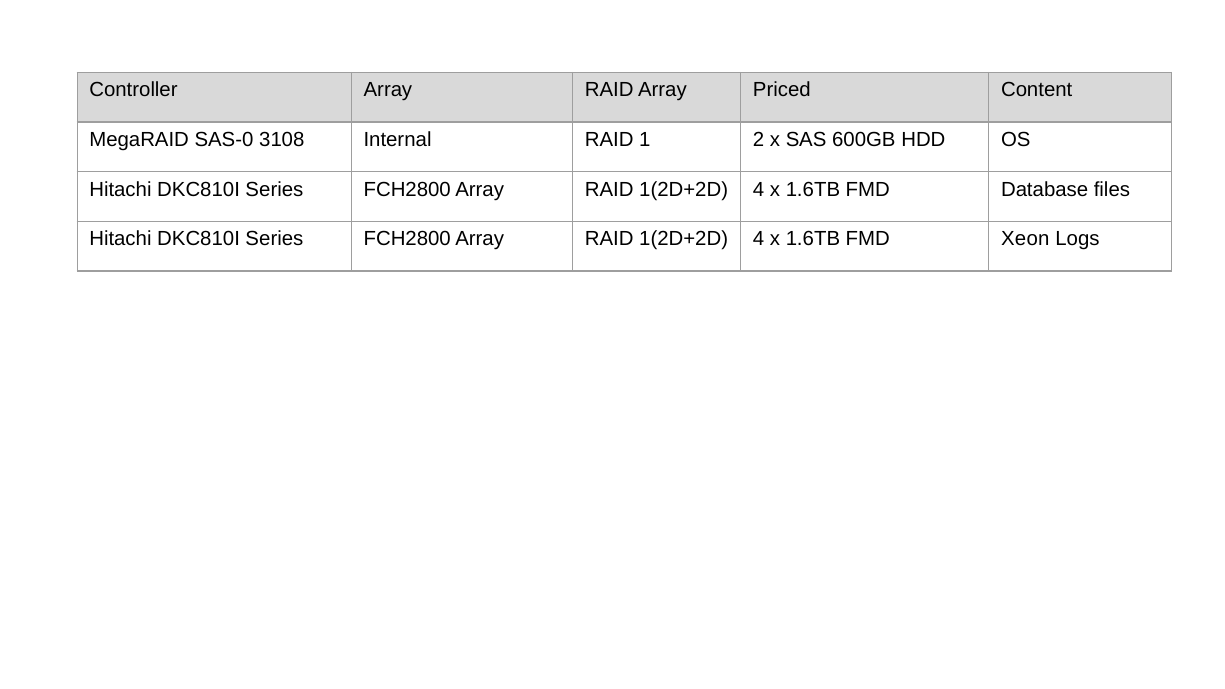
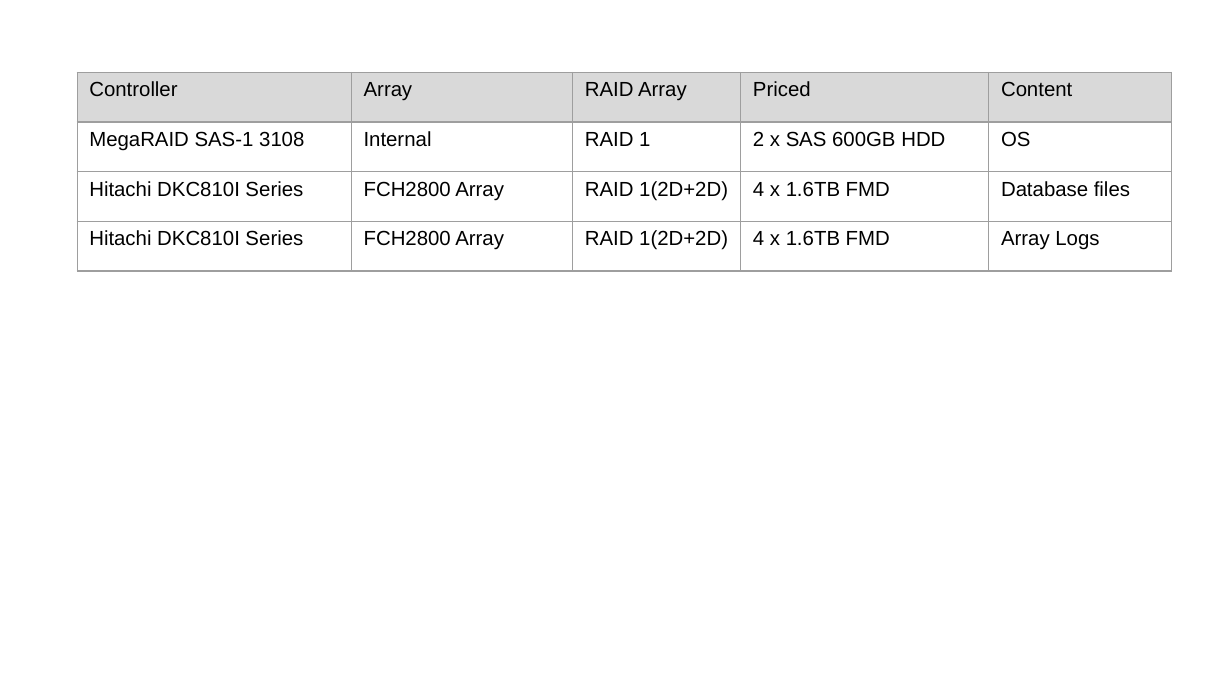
SAS-0: SAS-0 -> SAS-1 (224, 140)
FMD Xeon: Xeon -> Array (1025, 239)
